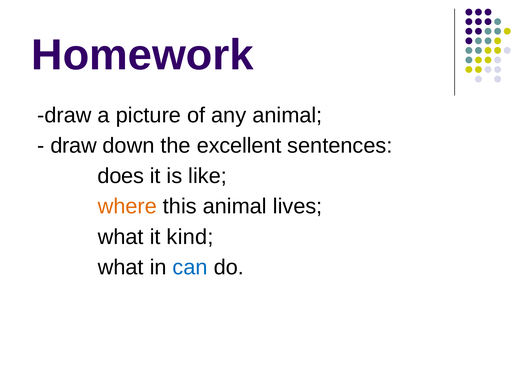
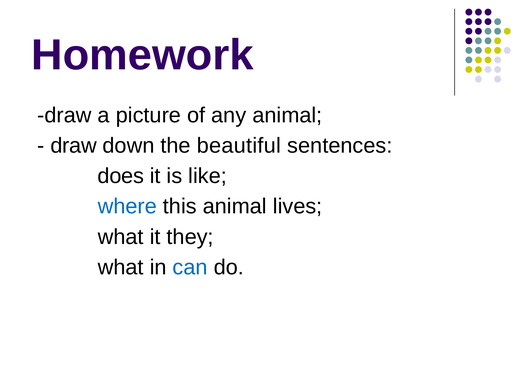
excellent: excellent -> beautiful (239, 146)
where colour: orange -> blue (127, 207)
kind: kind -> they (190, 237)
